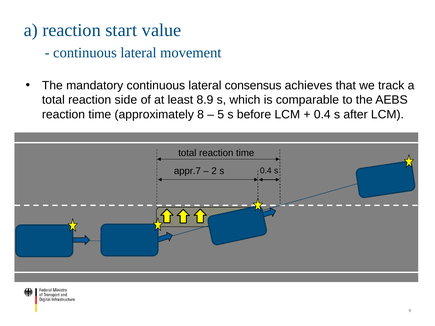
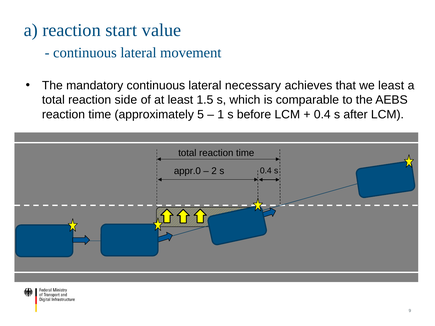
consensus: consensus -> necessary (253, 86)
we track: track -> least (391, 86)
8.9: 8.9 -> 1.5 (205, 100)
8: 8 -> 5 (201, 115)
5: 5 -> 1 (221, 115)
appr.7: appr.7 -> appr.0 (187, 171)
